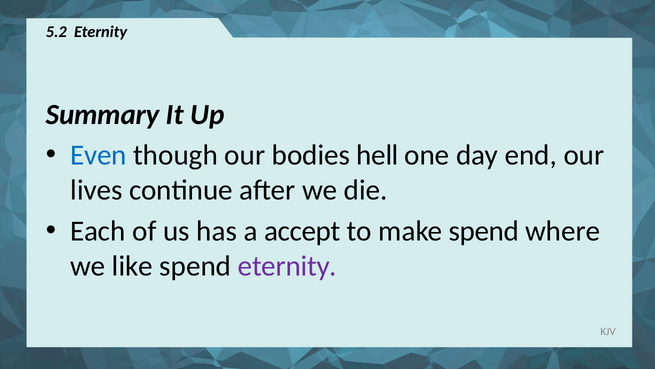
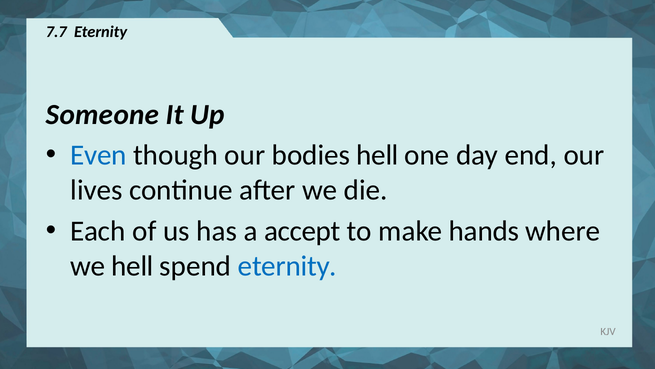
5.2: 5.2 -> 7.7 (56, 32)
Summary: Summary -> Someone (102, 115)
make spend: spend -> hands (484, 231)
we like: like -> hell (133, 266)
eternity colour: purple -> blue (287, 266)
